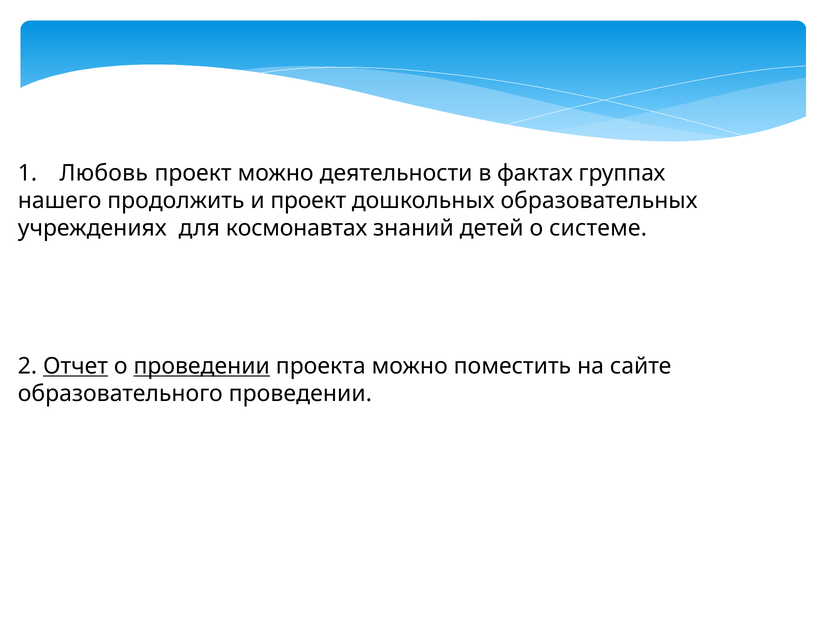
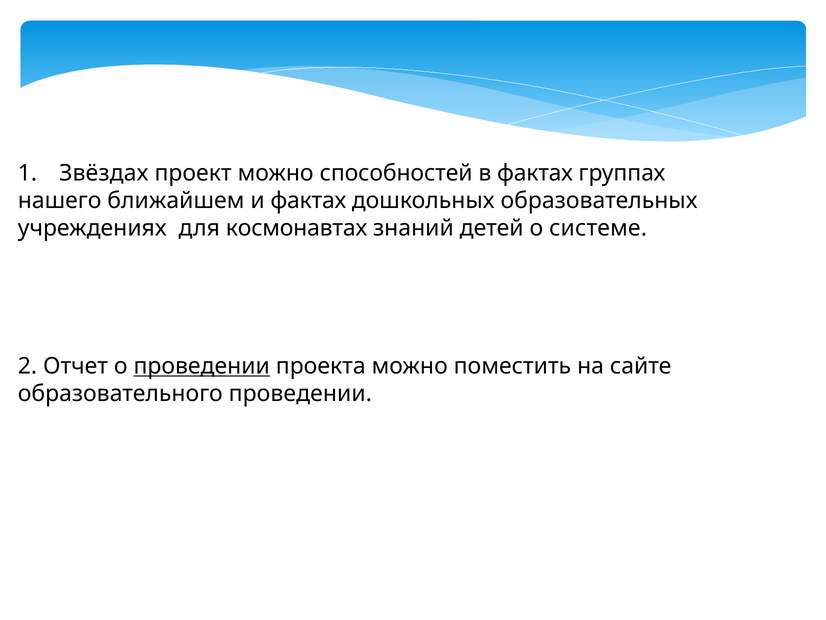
Любовь: Любовь -> Звёздах (104, 173)
деятельности: деятельности -> способностей (396, 173)
продолжить: продолжить -> ближайшем (176, 201)
и проект: проект -> фактах (308, 201)
Отчет underline: present -> none (76, 366)
